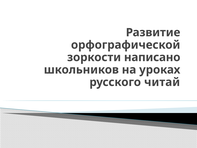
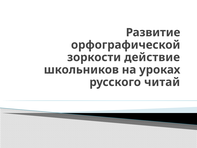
написано: написано -> действие (152, 57)
